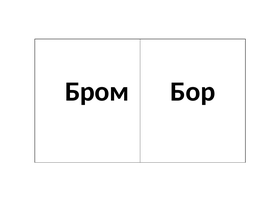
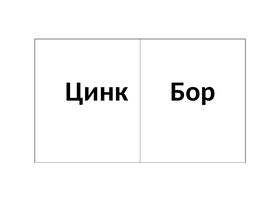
Бром: Бром -> Цинк (97, 92)
